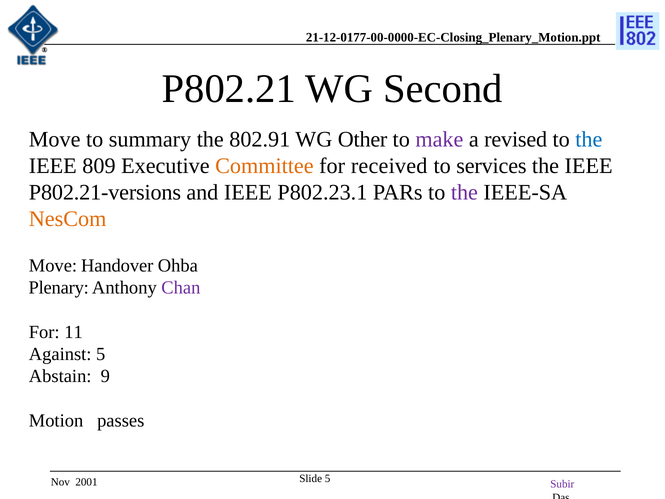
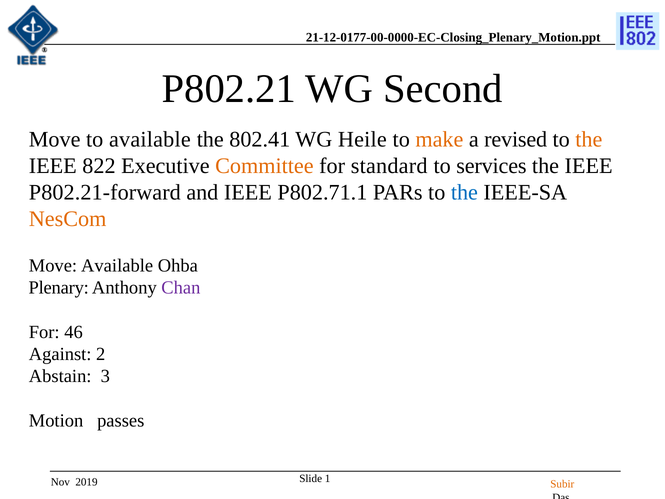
to summary: summary -> available (150, 139)
802.91: 802.91 -> 802.41 (260, 139)
Other: Other -> Heile (362, 139)
make colour: purple -> orange (439, 139)
the colour: blue -> orange (589, 139)
809: 809 -> 822 (99, 166)
received: received -> standard (389, 166)
P802.21-versions: P802.21-versions -> P802.21-forward (105, 192)
P802.23.1: P802.23.1 -> P802.71.1 (322, 192)
the colour: purple -> blue (464, 192)
Move Handover: Handover -> Available (117, 265)
11: 11 -> 46 (74, 332)
Against 5: 5 -> 2 (101, 354)
9: 9 -> 3 (105, 376)
Slide 5: 5 -> 1 (328, 478)
2001: 2001 -> 2019 (87, 482)
Subir colour: purple -> orange (562, 484)
